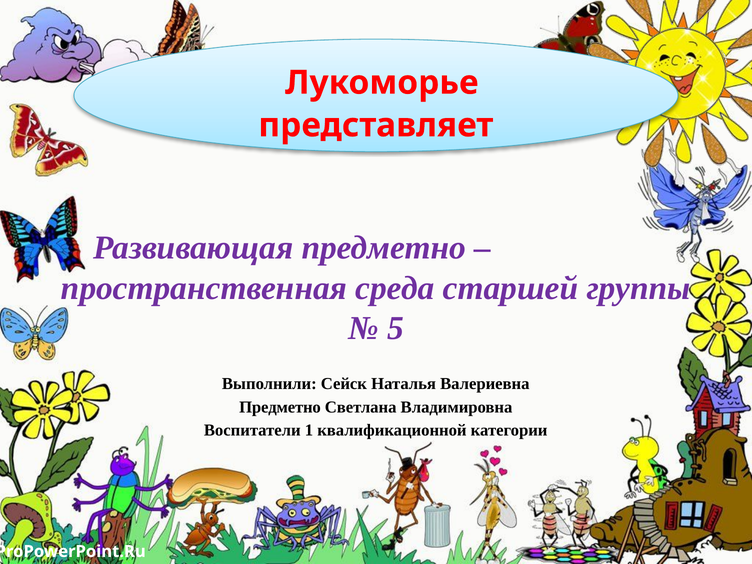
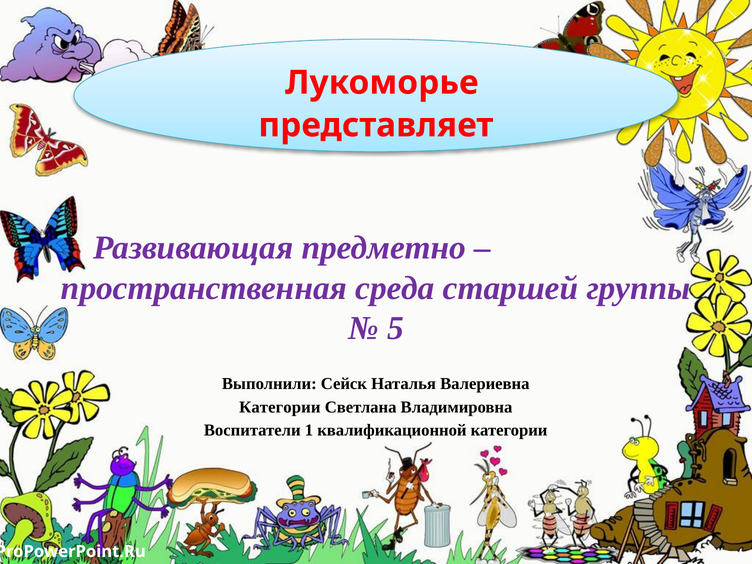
Предметно: Предметно -> Категории (280, 407)
